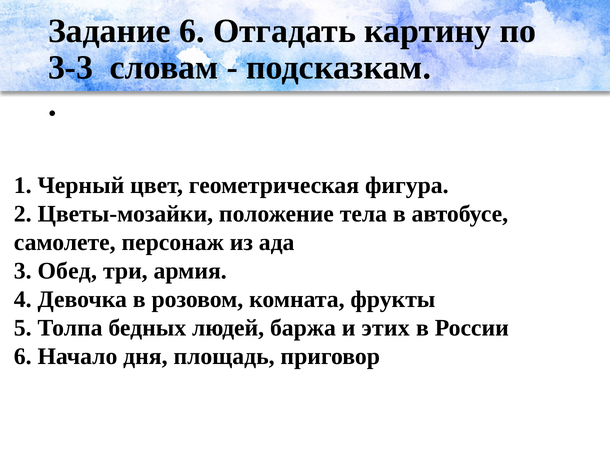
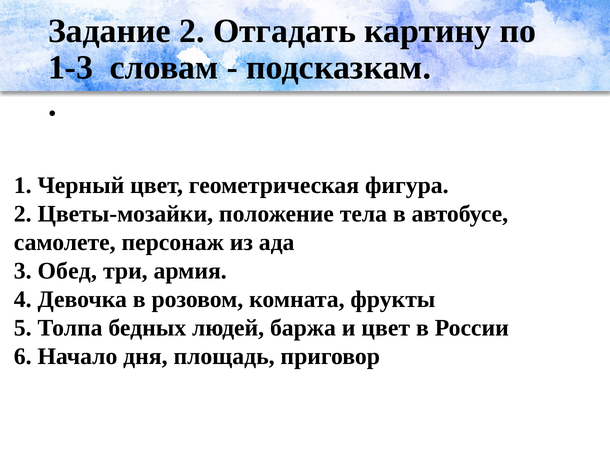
Задание 6: 6 -> 2 (192, 31)
3-3: 3-3 -> 1-3 (71, 68)
и этих: этих -> цвет (386, 328)
